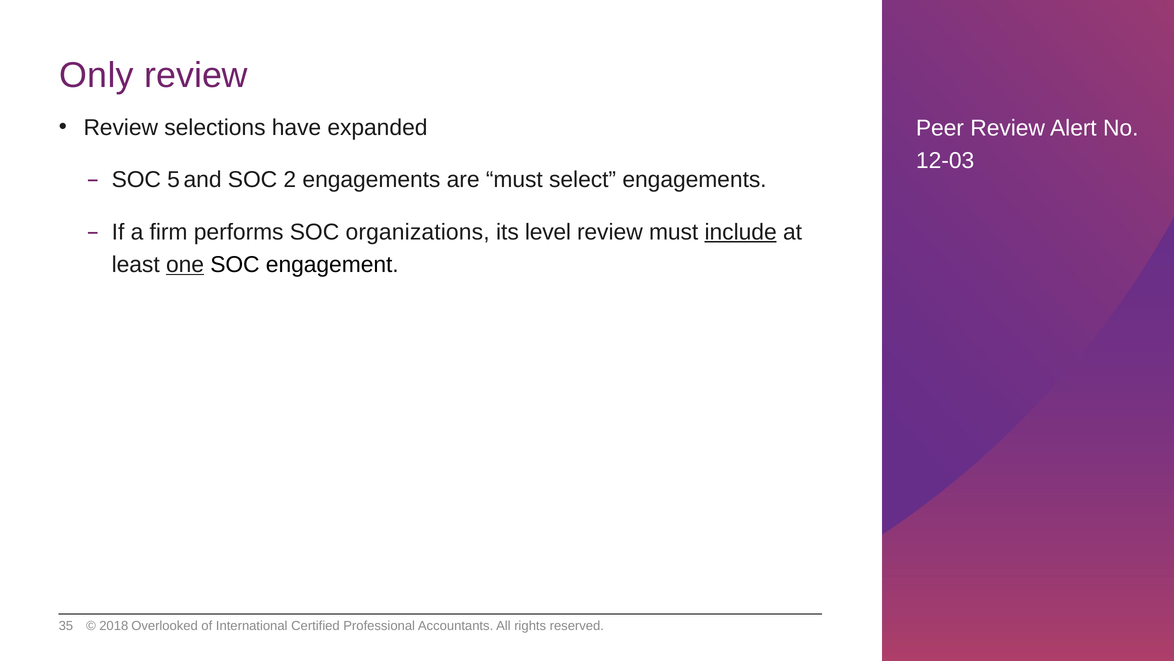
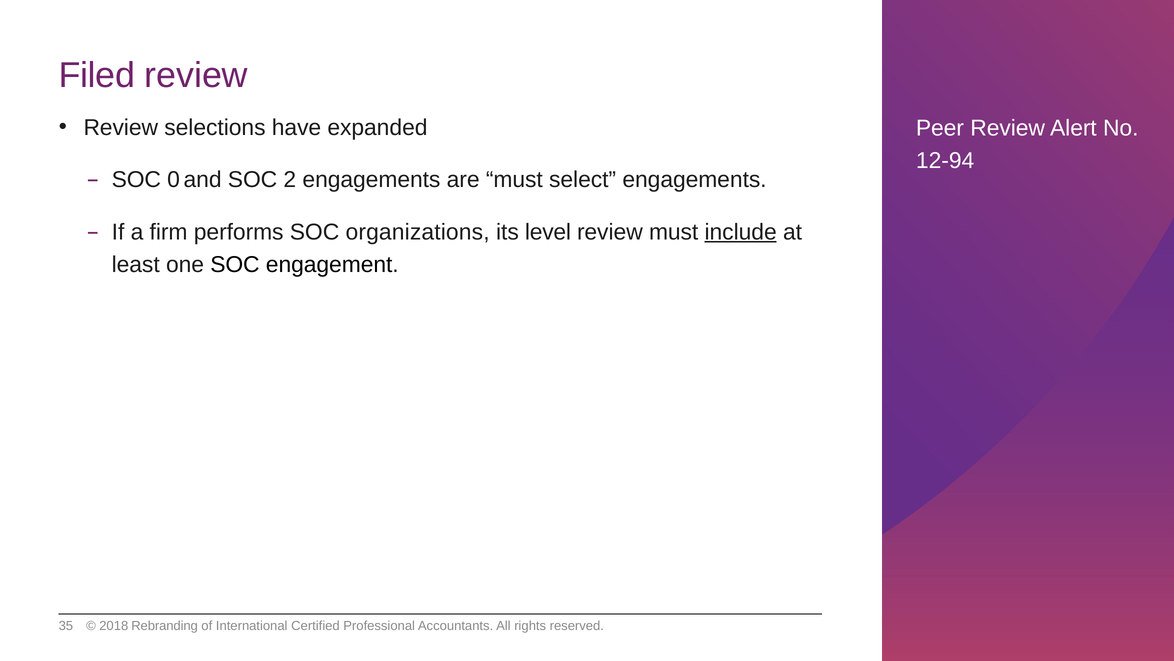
Only: Only -> Filed (97, 75)
12-03: 12-03 -> 12-94 (945, 161)
5: 5 -> 0 (174, 180)
one underline: present -> none (185, 264)
Overlooked: Overlooked -> Rebranding (165, 625)
